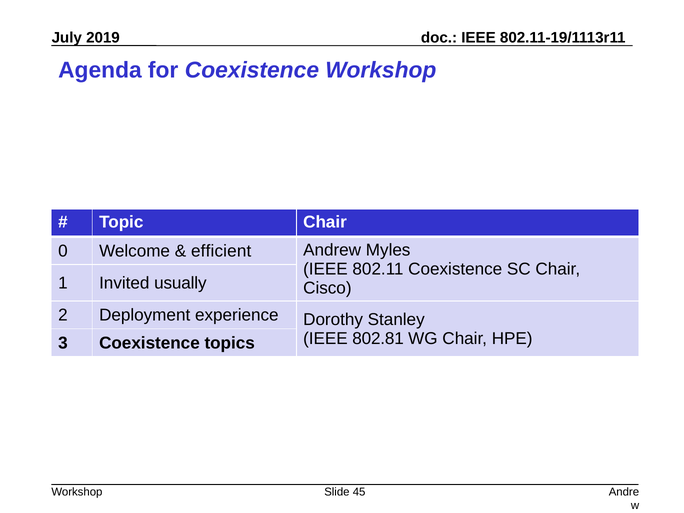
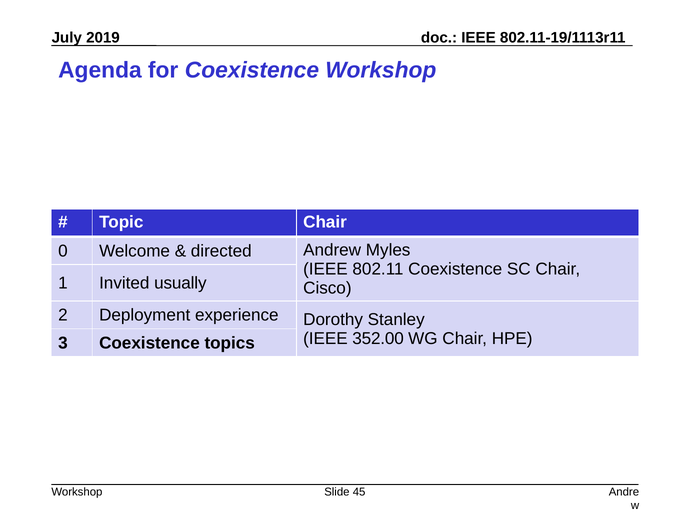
efficient: efficient -> directed (221, 251)
802.81: 802.81 -> 352.00 (378, 339)
